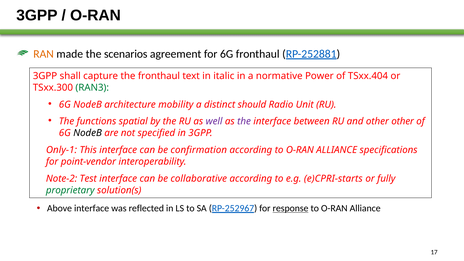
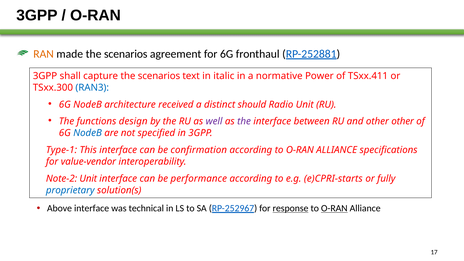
capture the fronthaul: fronthaul -> scenarios (159, 76)
TSxx.404: TSxx.404 -> TSxx.411 (368, 76)
RAN3 colour: green -> blue (92, 88)
mobility: mobility -> received (176, 104)
spatial: spatial -> design (133, 121)
NodeB colour: black -> blue (88, 133)
Only-1: Only-1 -> Type-1 (62, 150)
point-vendor: point-vendor -> value-vendor (88, 162)
Note-2 Test: Test -> Unit (88, 179)
collaborative: collaborative -> performance (199, 179)
proprietary colour: green -> blue (70, 190)
reflected: reflected -> technical (146, 208)
O-RAN underline: none -> present (334, 208)
